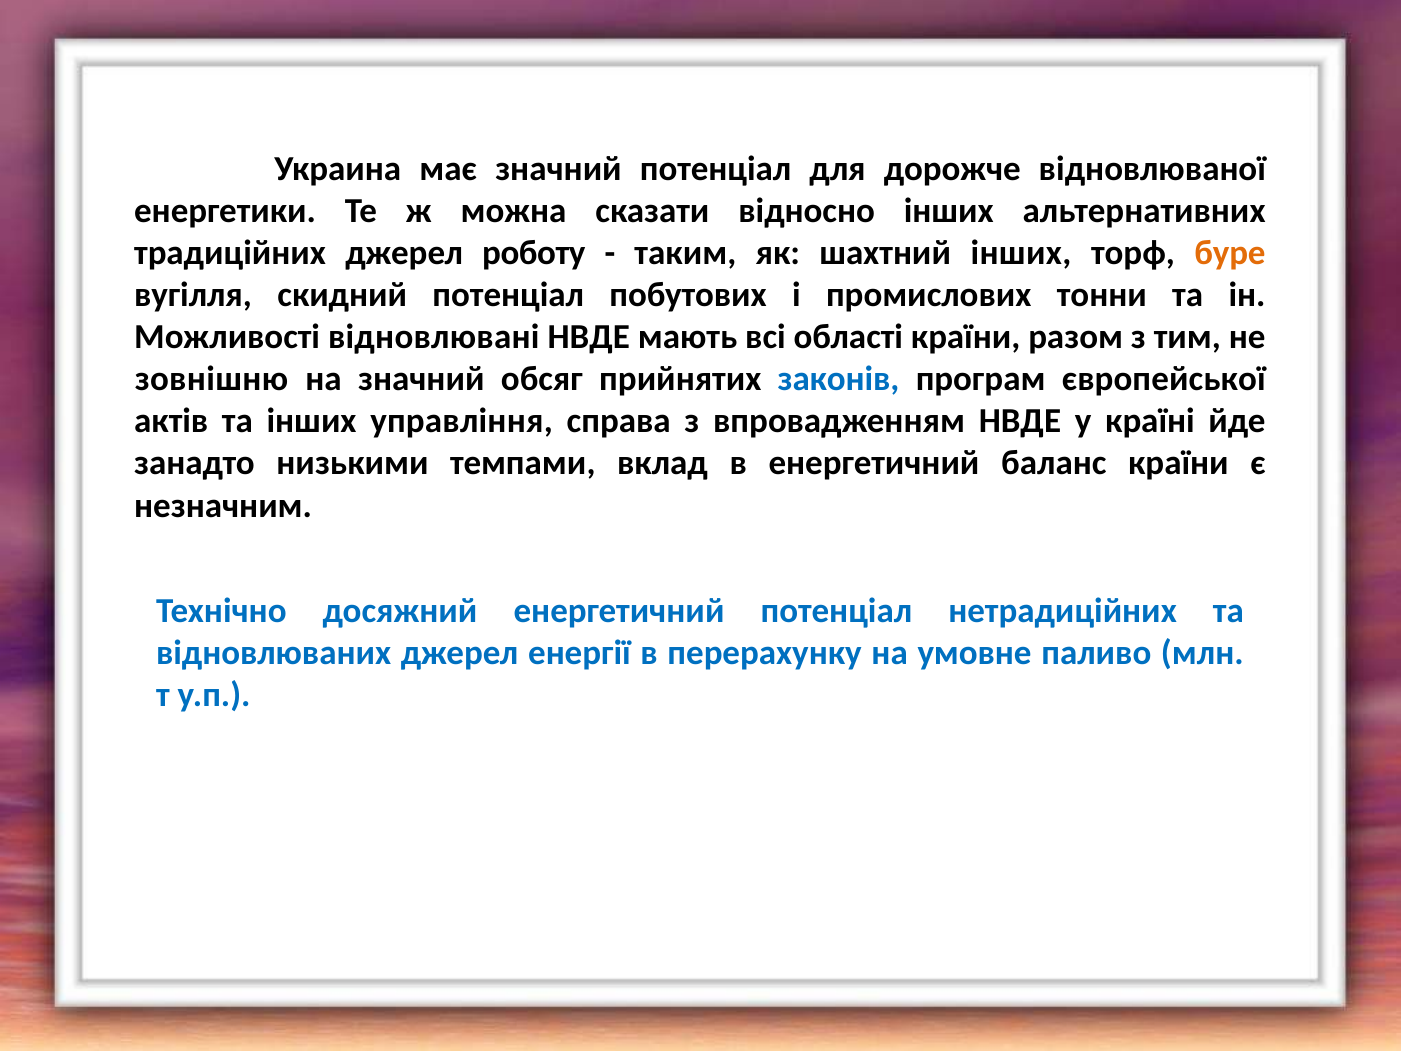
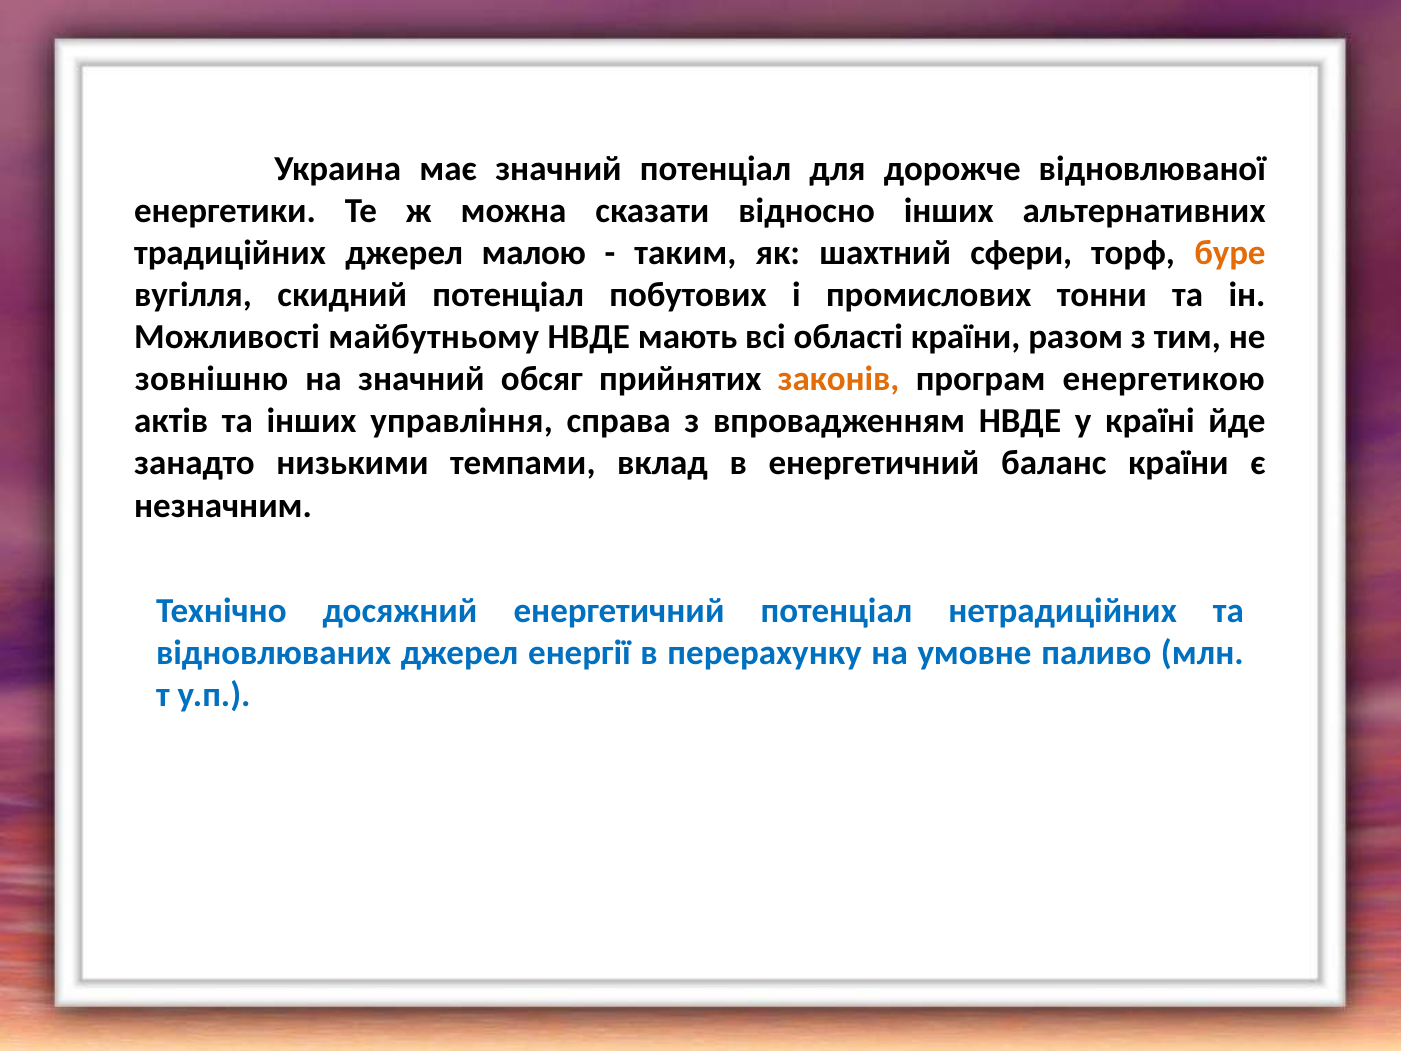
роботу: роботу -> малою (534, 253)
шахтний інших: інших -> сфери (1021, 253)
відновлювані: відновлювані -> майбутньому (434, 337)
законів colour: blue -> orange (839, 379)
європейської: європейської -> енергетикою (1164, 379)
